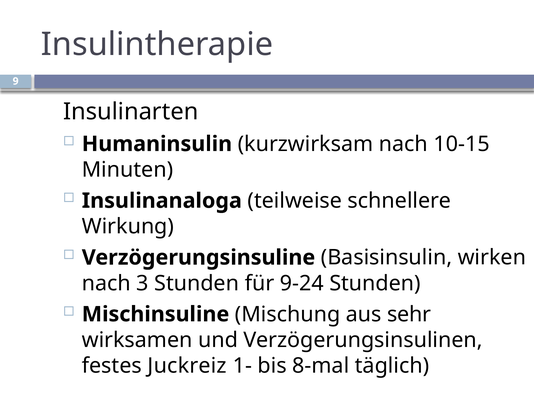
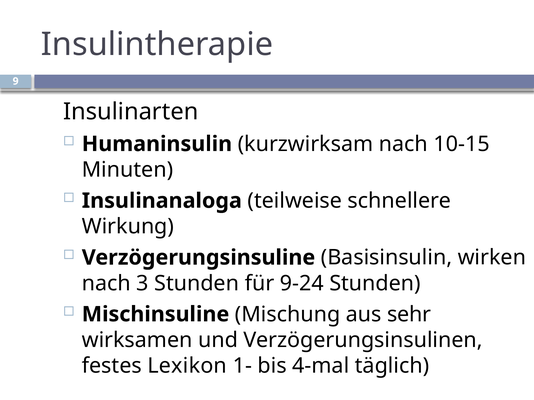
Juckreiz: Juckreiz -> Lexikon (187, 366)
8-mal: 8-mal -> 4-mal (321, 366)
